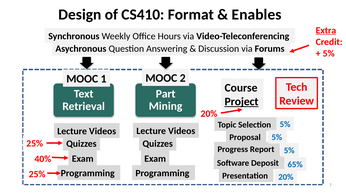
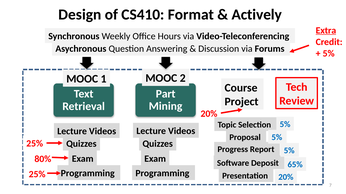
Enables: Enables -> Actively (257, 15)
Project underline: present -> none (242, 102)
40%: 40% -> 80% (43, 160)
